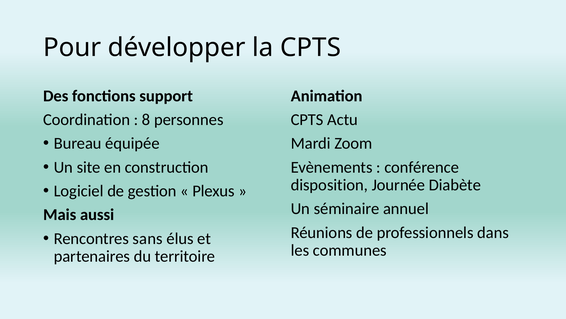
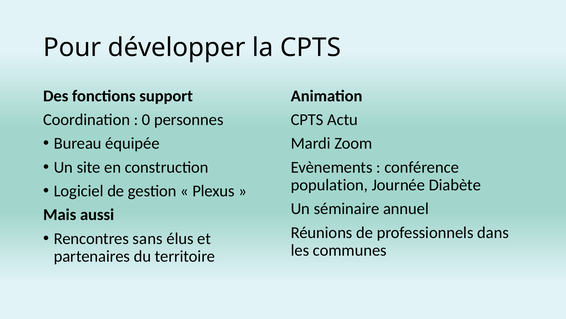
8: 8 -> 0 (146, 119)
disposition: disposition -> population (329, 185)
